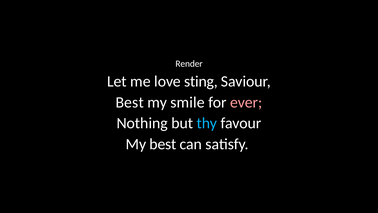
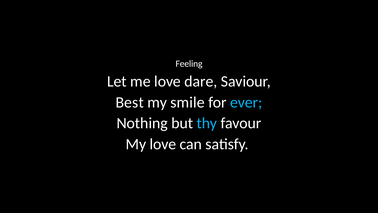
Render: Render -> Feeling (189, 64)
sting: sting -> dare (201, 81)
ever colour: pink -> light blue (246, 102)
My best: best -> love (163, 144)
